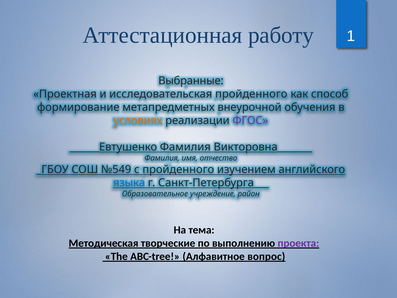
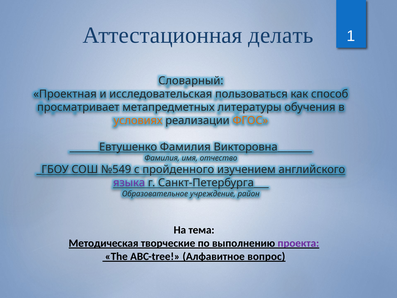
работу: работу -> делать (281, 35)
Выбранные: Выбранные -> Словарный (191, 81)
исследовательская пройденного: пройденного -> пользоваться (251, 94)
формирование: формирование -> просматривает (78, 107)
внеурочной: внеурочной -> литературы (249, 107)
ФГОС colour: purple -> orange (250, 120)
языка colour: blue -> purple (129, 183)
